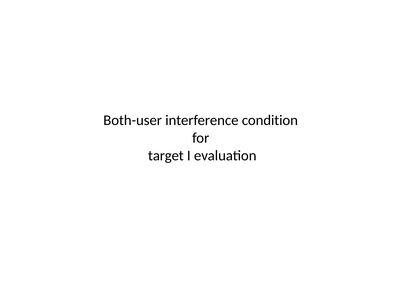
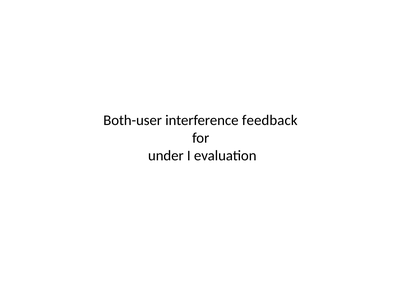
condition: condition -> feedback (270, 120)
target: target -> under (166, 156)
